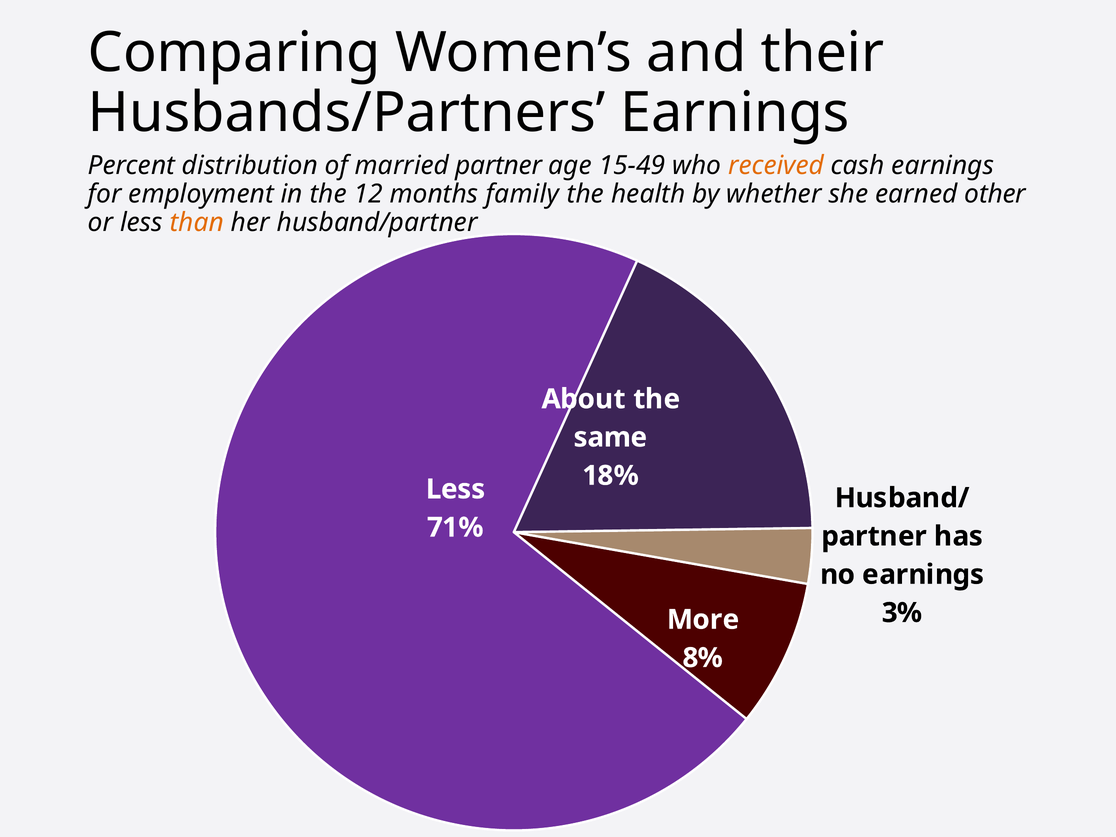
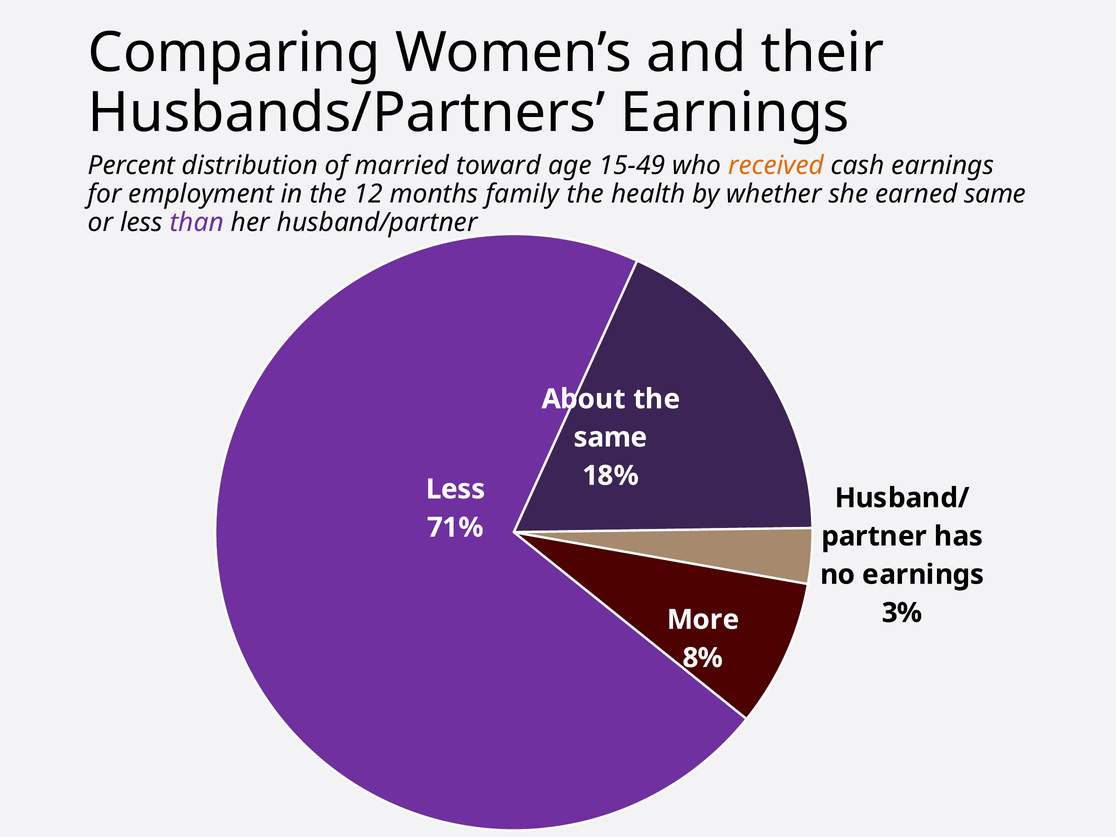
married partner: partner -> toward (499, 166)
earned other: other -> same (995, 194)
than colour: orange -> purple (197, 223)
